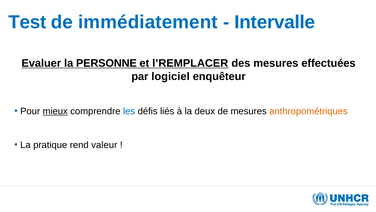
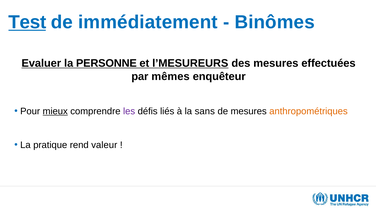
Test underline: none -> present (27, 22)
Intervalle: Intervalle -> Binômes (275, 22)
l’REMPLACER: l’REMPLACER -> l’MESUREURS (190, 63)
logiciel: logiciel -> mêmes (171, 76)
les colour: blue -> purple (129, 111)
deux: deux -> sans (205, 111)
